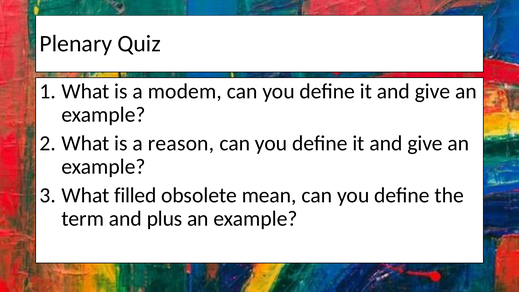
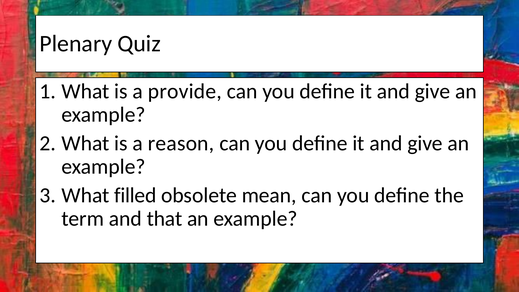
modem: modem -> provide (185, 91)
plus: plus -> that (165, 219)
